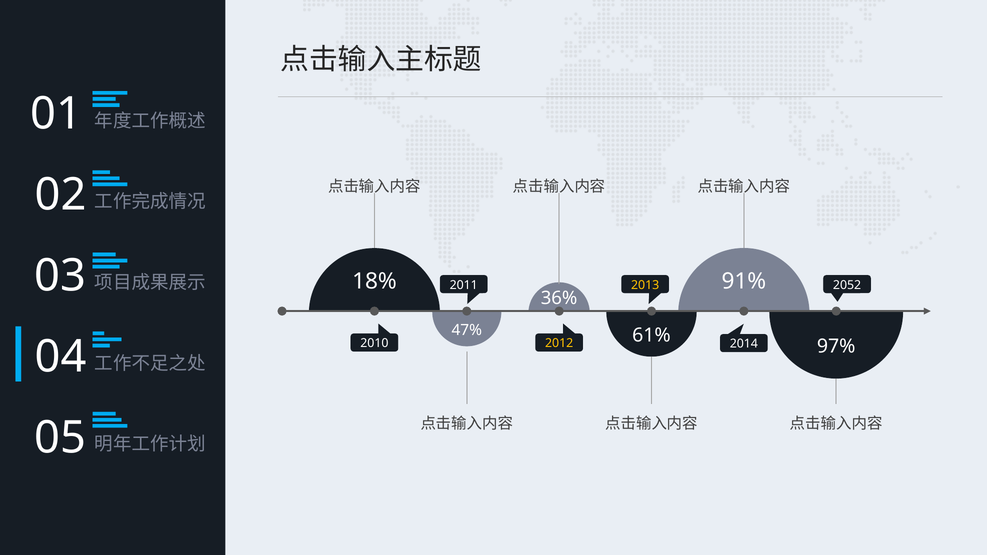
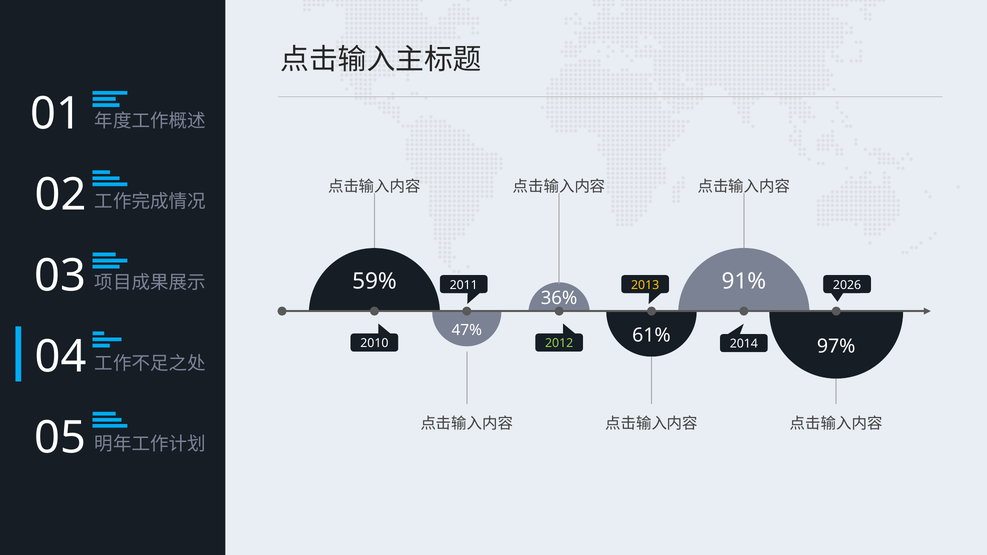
18%: 18% -> 59% (374, 281)
2052: 2052 -> 2026 (847, 285)
2012 colour: yellow -> light green (559, 344)
